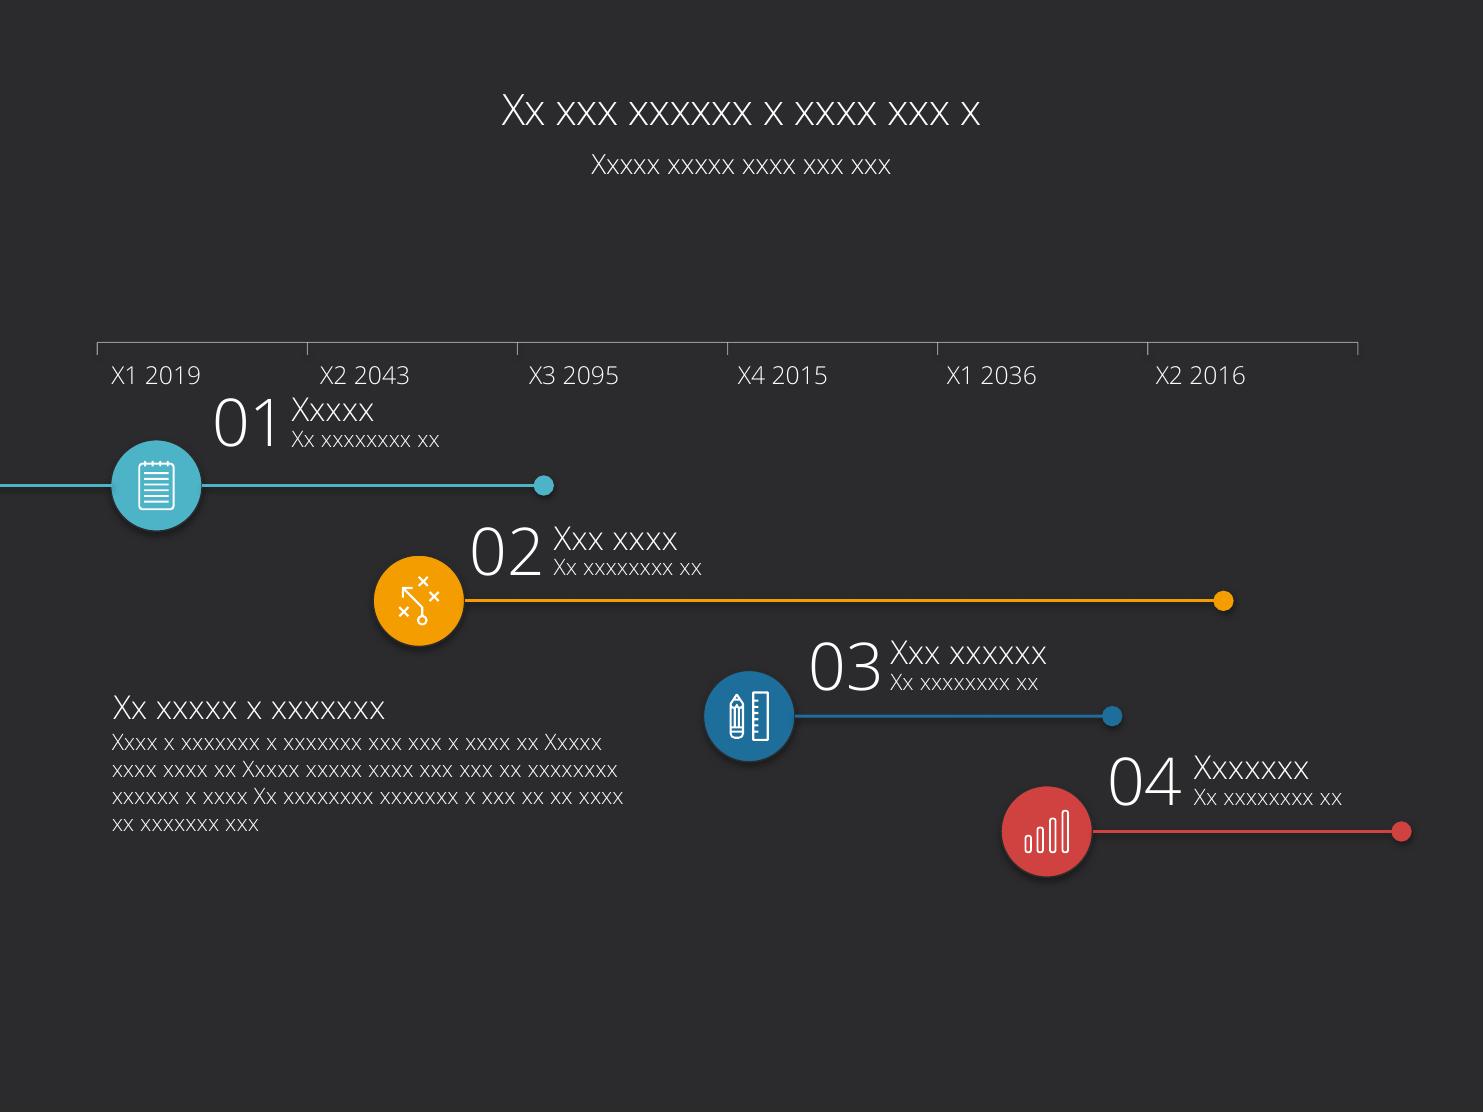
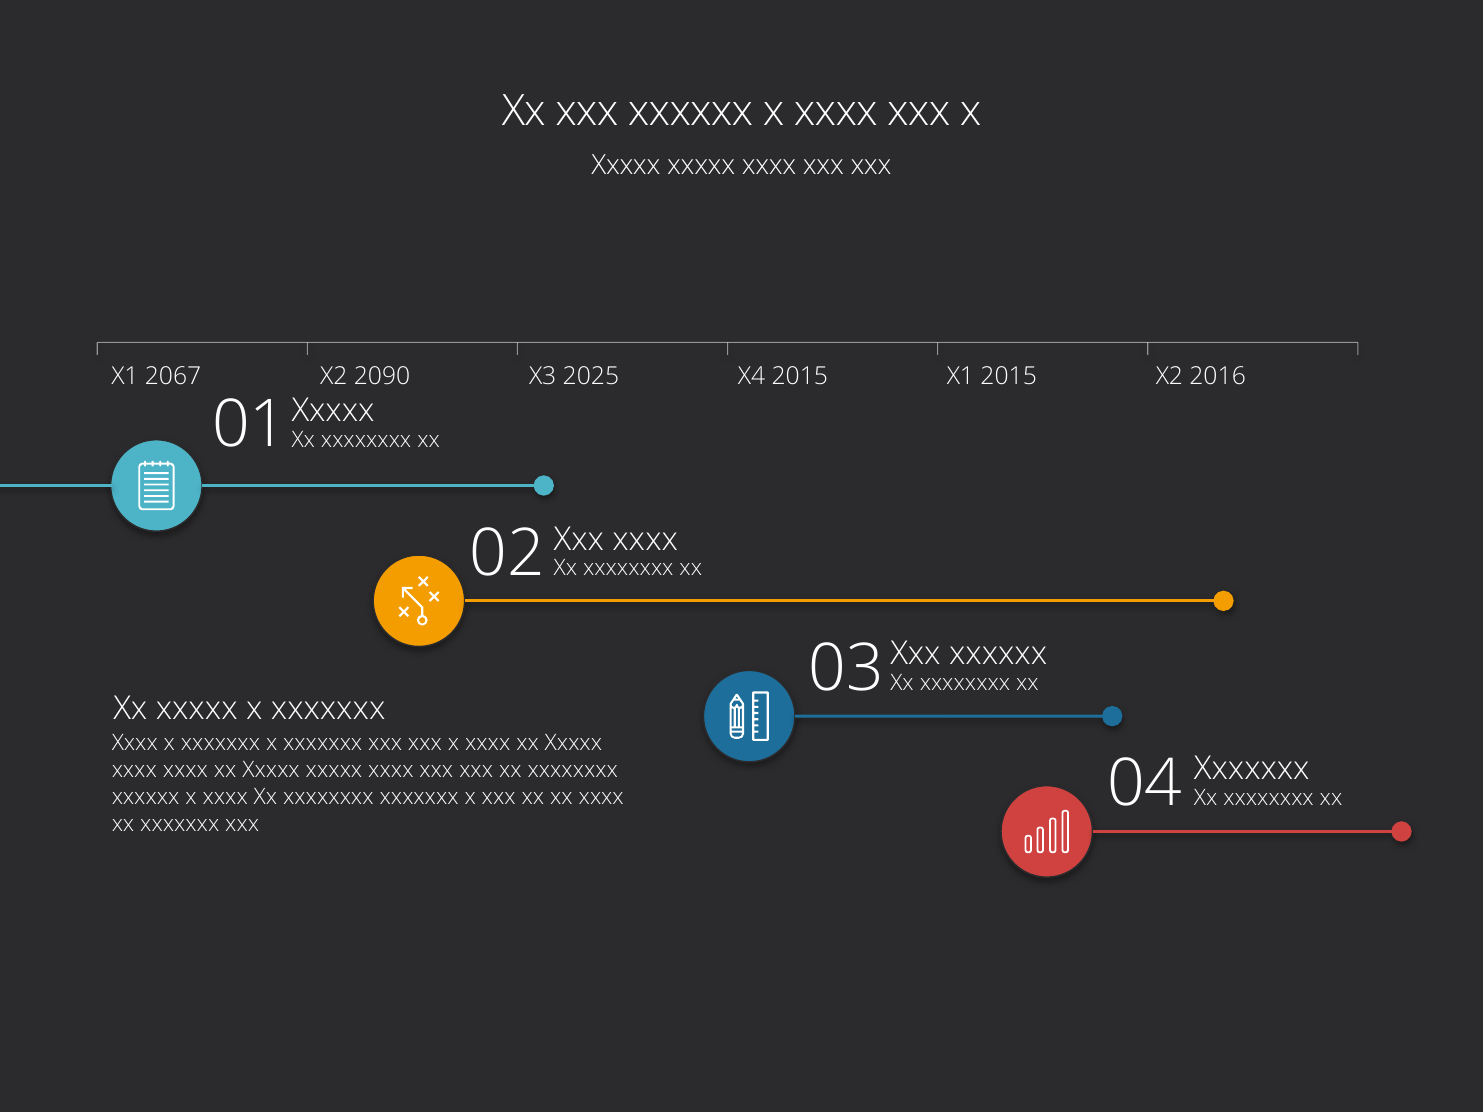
2019: 2019 -> 2067 (173, 376)
2043: 2043 -> 2090 (382, 376)
2095: 2095 -> 2025 (591, 376)
X1 2036: 2036 -> 2015 (1009, 376)
